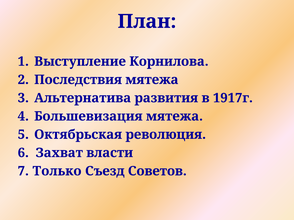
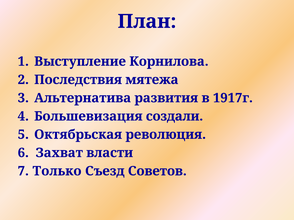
Большевизация мятежа: мятежа -> создали (175, 117)
